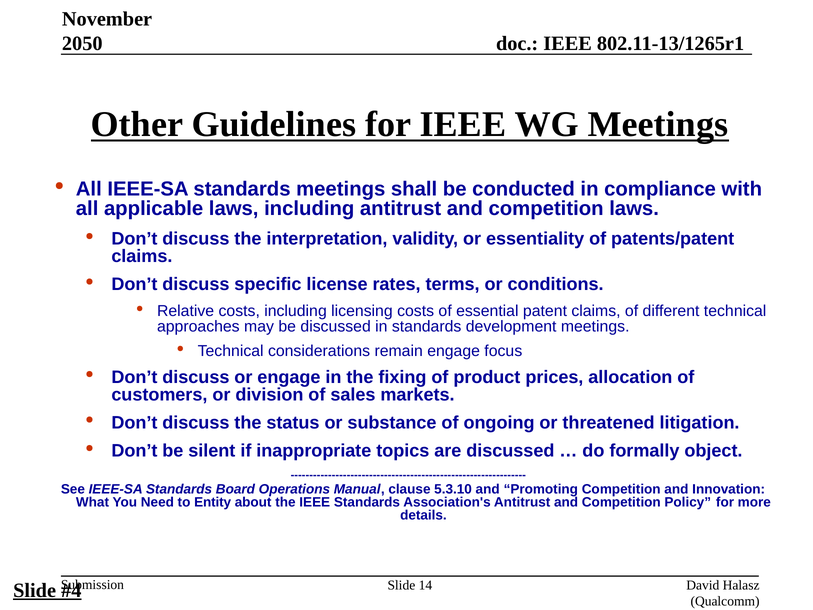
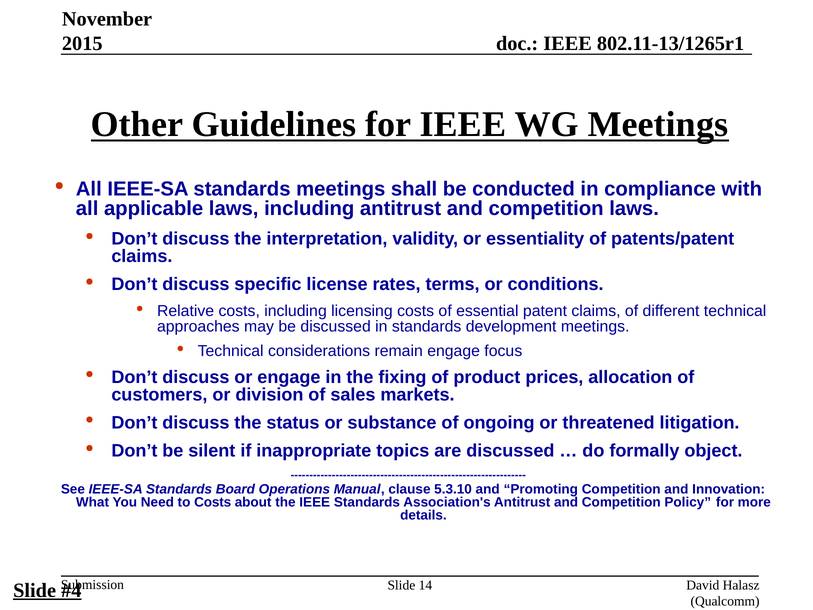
2050: 2050 -> 2015 (82, 43)
to Entity: Entity -> Costs (213, 502)
